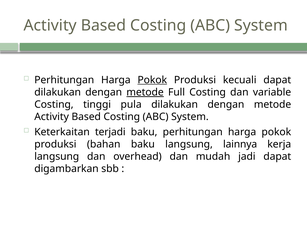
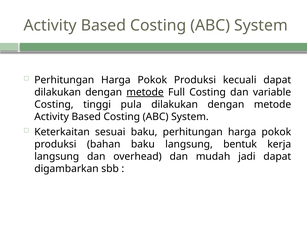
Pokok underline: present -> none (152, 80)
terjadi: terjadi -> sesuai (110, 132)
lainnya: lainnya -> bentuk (240, 144)
